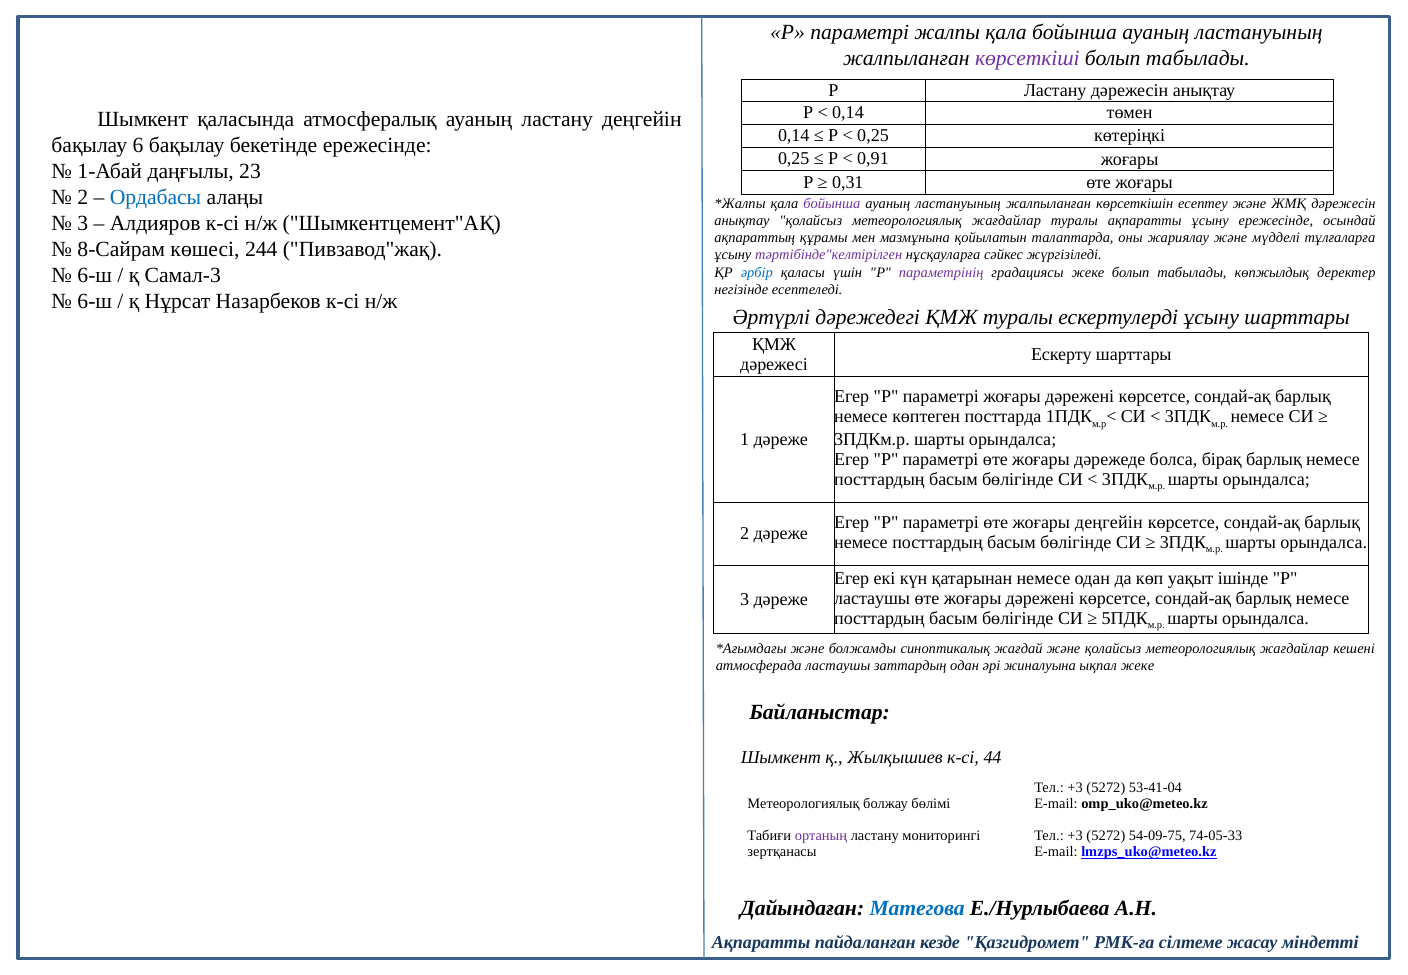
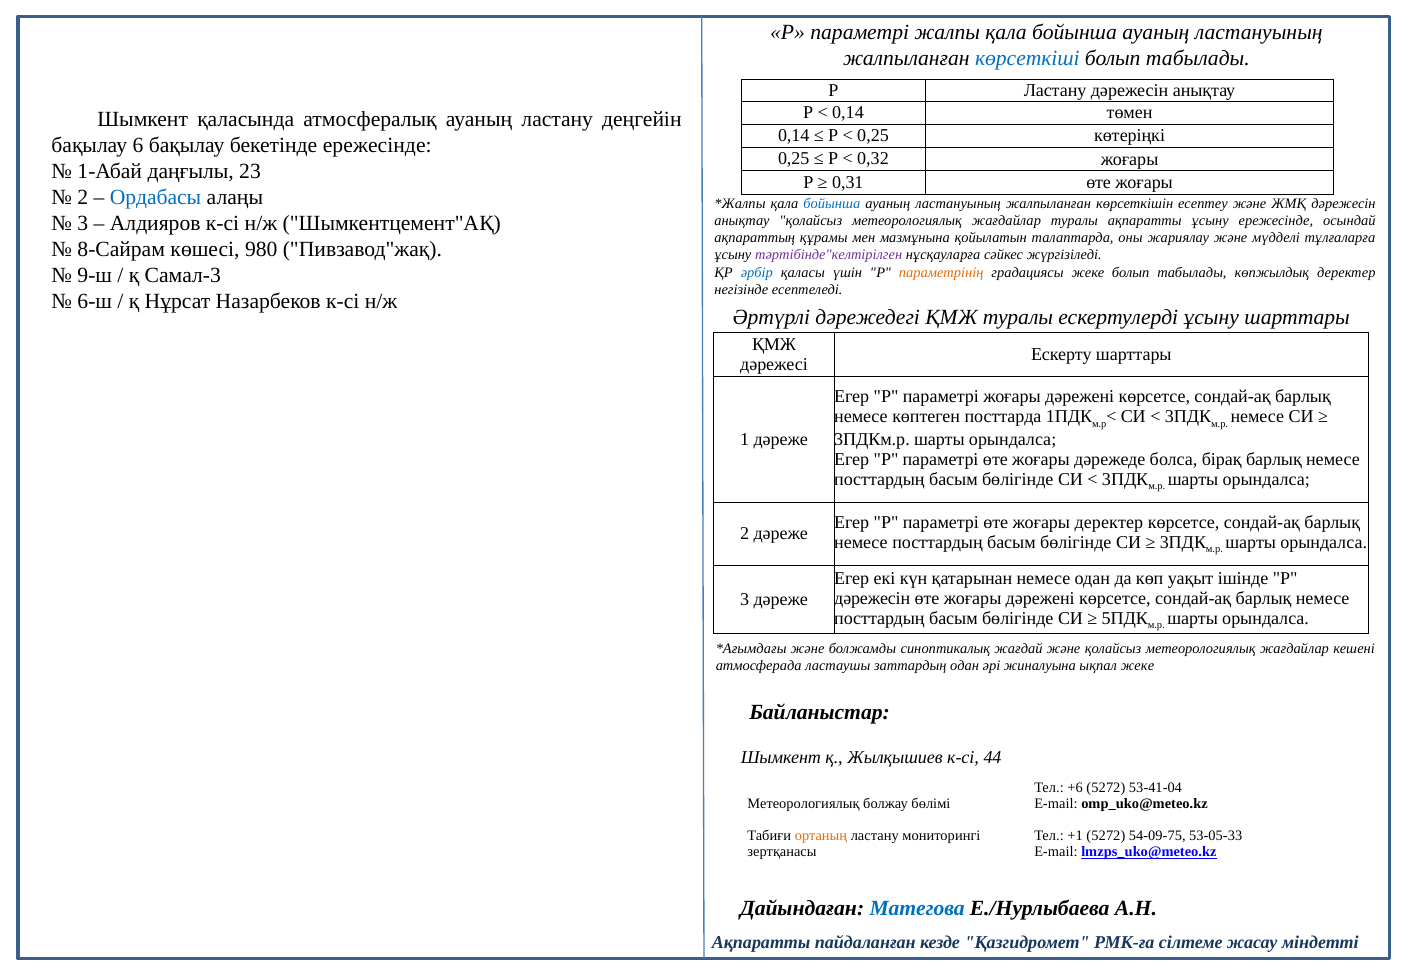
көрсеткіші colour: purple -> blue (1027, 58)
0,91: 0,91 -> 0,32 (873, 159)
бойынша colour: purple -> blue (832, 203)
244: 244 -> 980 (261, 249)
6-ш: 6-ш -> 9-ш (95, 275)
параметрінің colour: purple -> orange (941, 272)
жоғары деңгейін: деңгейін -> деректер (1109, 522)
ластаушы: ластаушы -> дәрежесін (872, 598)
+3: +3 -> +6 (1075, 788)
ортаның colour: purple -> orange (821, 835)
+3: +3 -> +1 (1075, 835)
74-05-33: 74-05-33 -> 53-05-33 (1216, 835)
